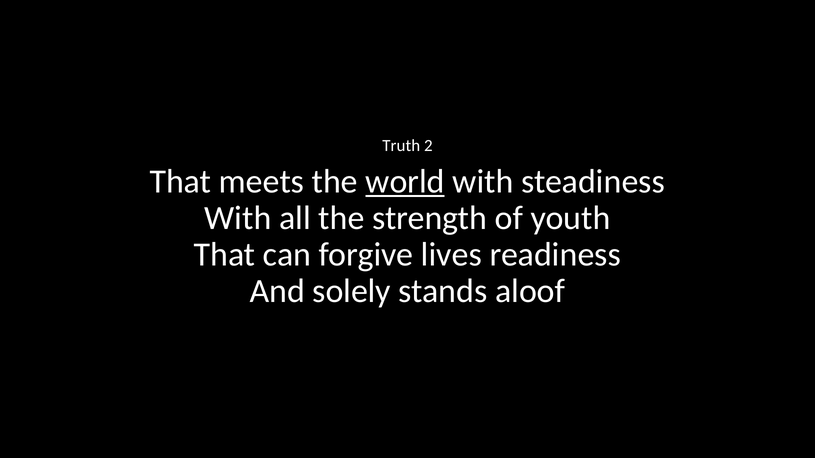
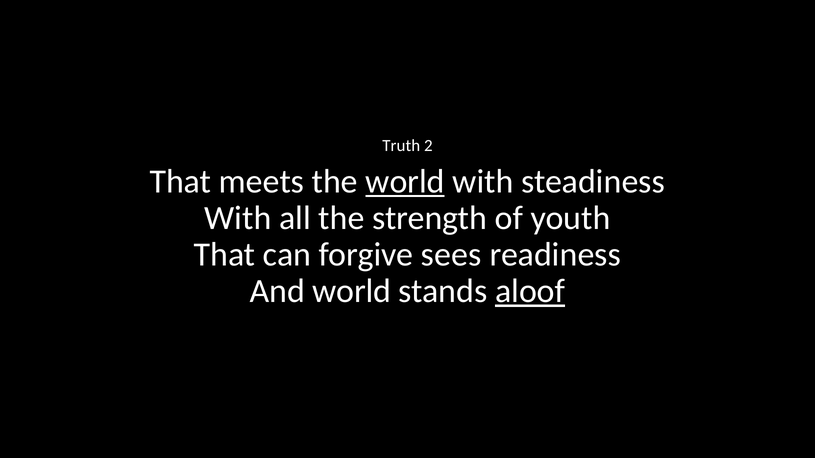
lives: lives -> sees (451, 255)
And solely: solely -> world (352, 291)
aloof underline: none -> present (530, 291)
